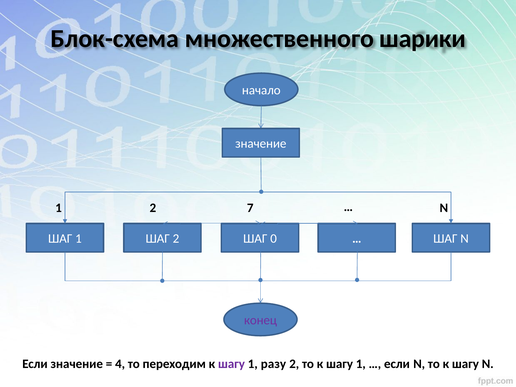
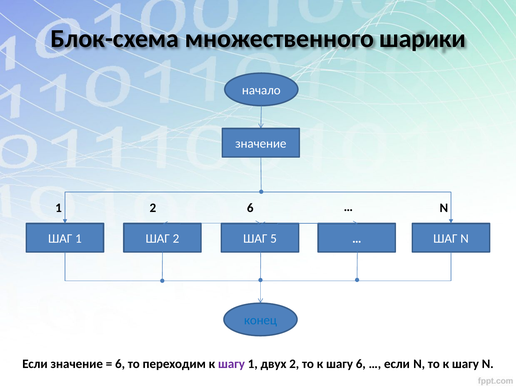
2 7: 7 -> 6 (250, 208)
0: 0 -> 5 (274, 239)
конец colour: purple -> blue (260, 320)
4: 4 -> 6 (120, 364)
разу: разу -> двух (274, 364)
то к шагу 1: 1 -> 6 (361, 364)
